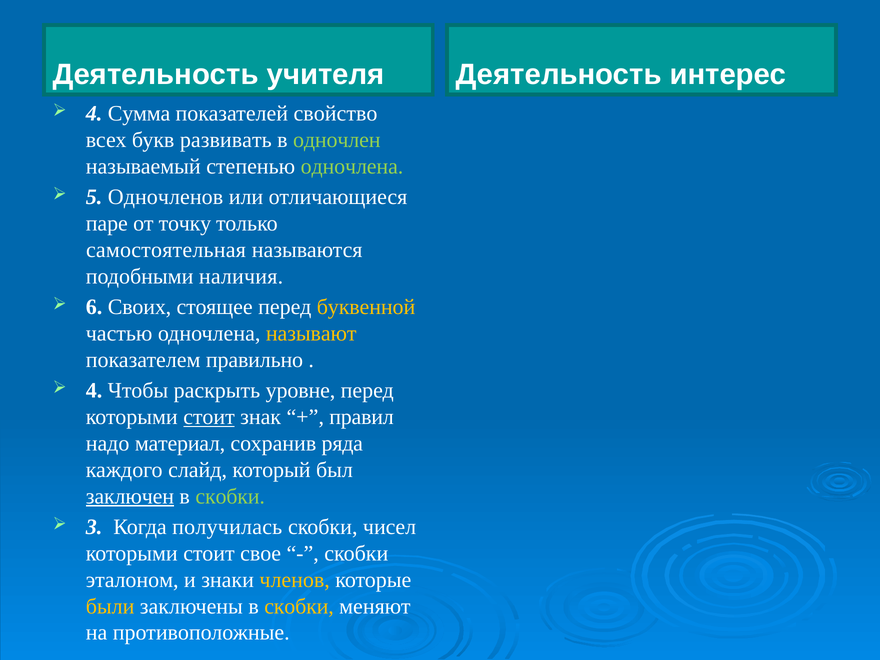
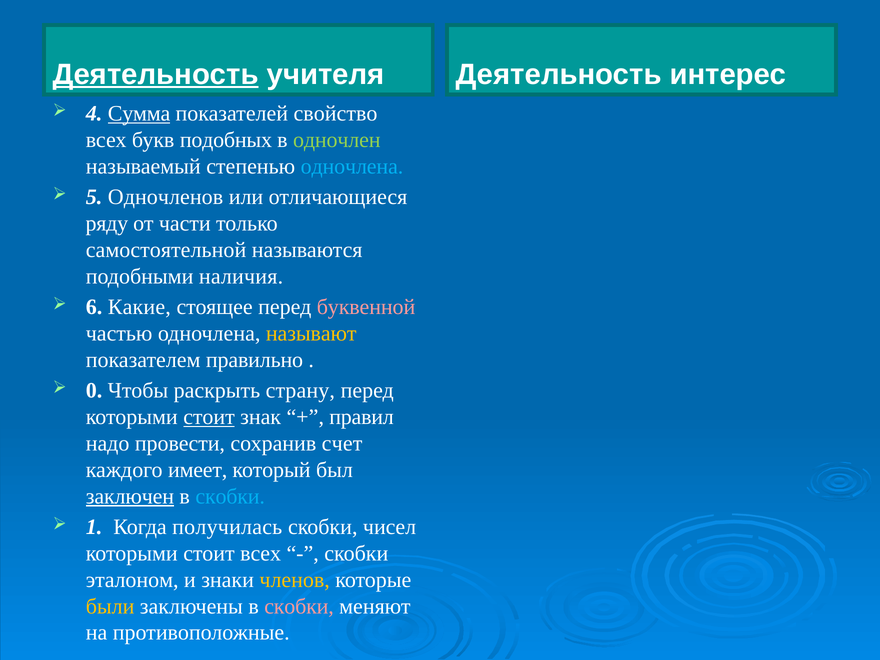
Деятельность underline: none -> present (156, 74)
Сумма underline: none -> present (139, 114)
развивать: развивать -> подобных (226, 140)
одночлена colour: light green -> light blue (352, 166)
паре: паре -> ряду (107, 224)
точку: точку -> части (185, 224)
самостоятельная: самостоятельная -> самостоятельной (166, 250)
Своих: Своих -> Какие (139, 307)
буквенной colour: yellow -> pink (366, 307)
4: 4 -> 0 (94, 391)
уровне: уровне -> страну (300, 391)
материал: материал -> провести (180, 444)
ряда: ряда -> счет (342, 444)
слайд: слайд -> имеет (198, 470)
скобки colour: light green -> light blue (230, 496)
3: 3 -> 1 (94, 527)
стоит свое: свое -> всех (261, 554)
скобки colour: yellow -> pink (299, 606)
